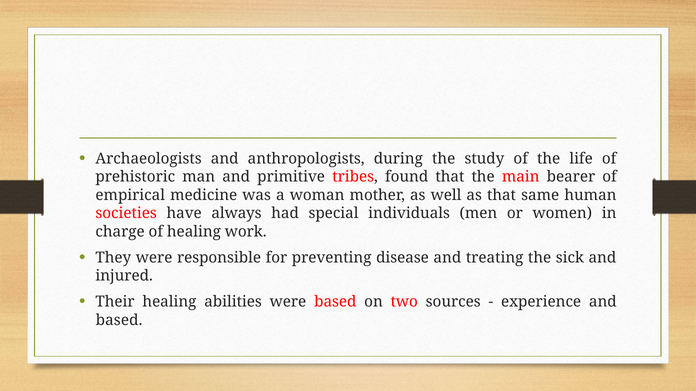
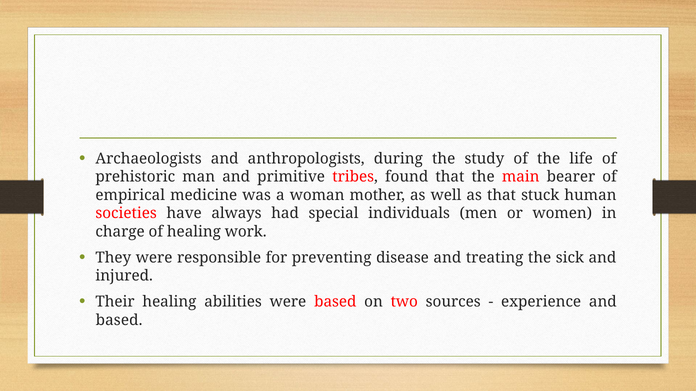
same: same -> stuck (540, 195)
